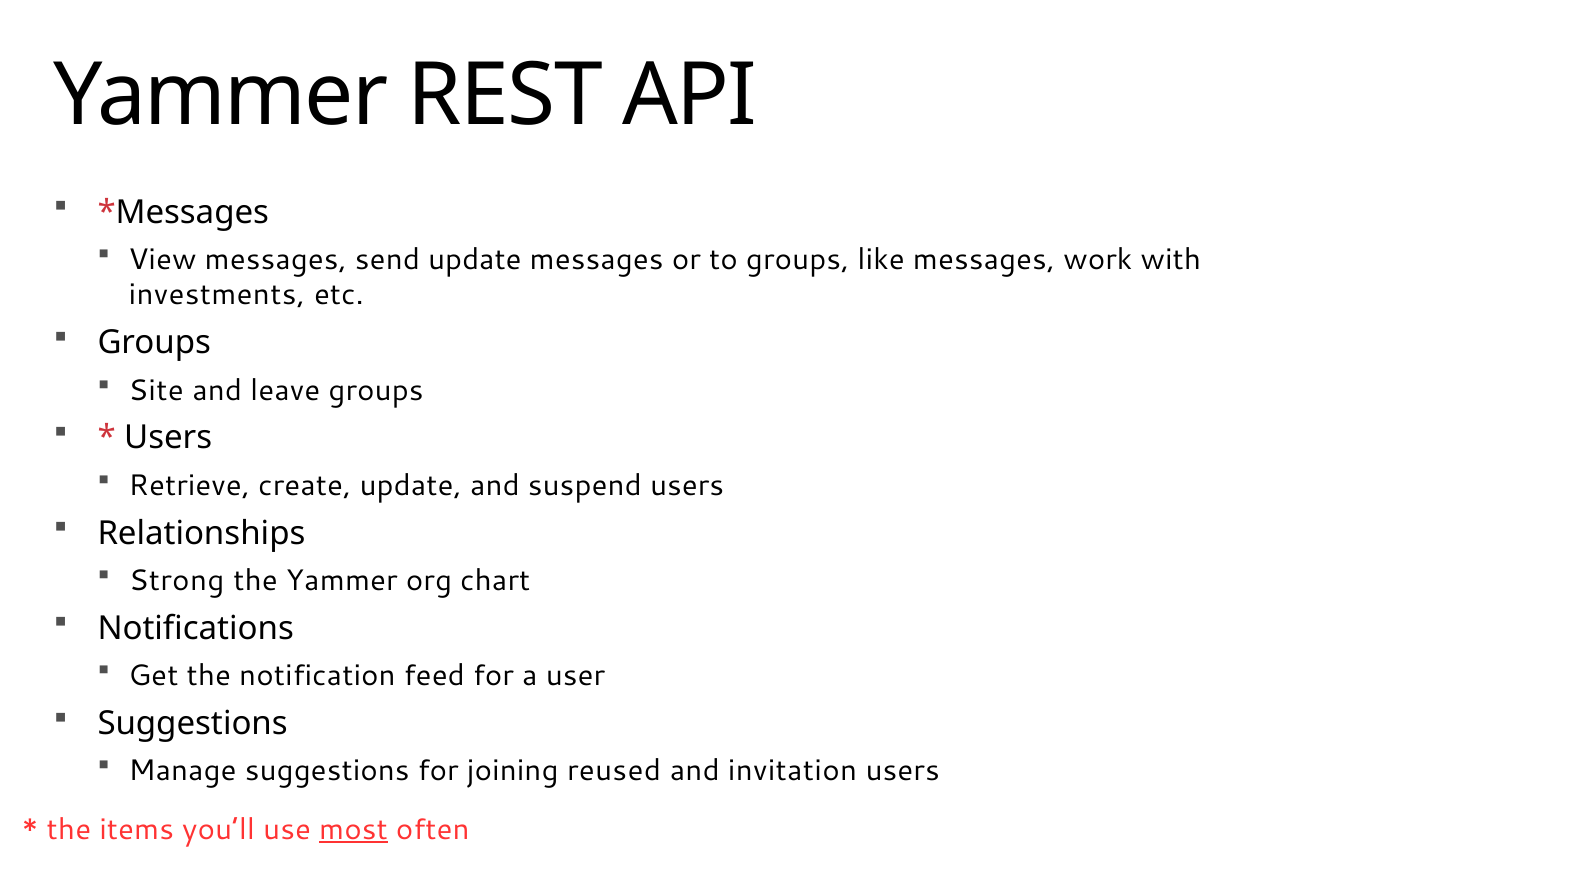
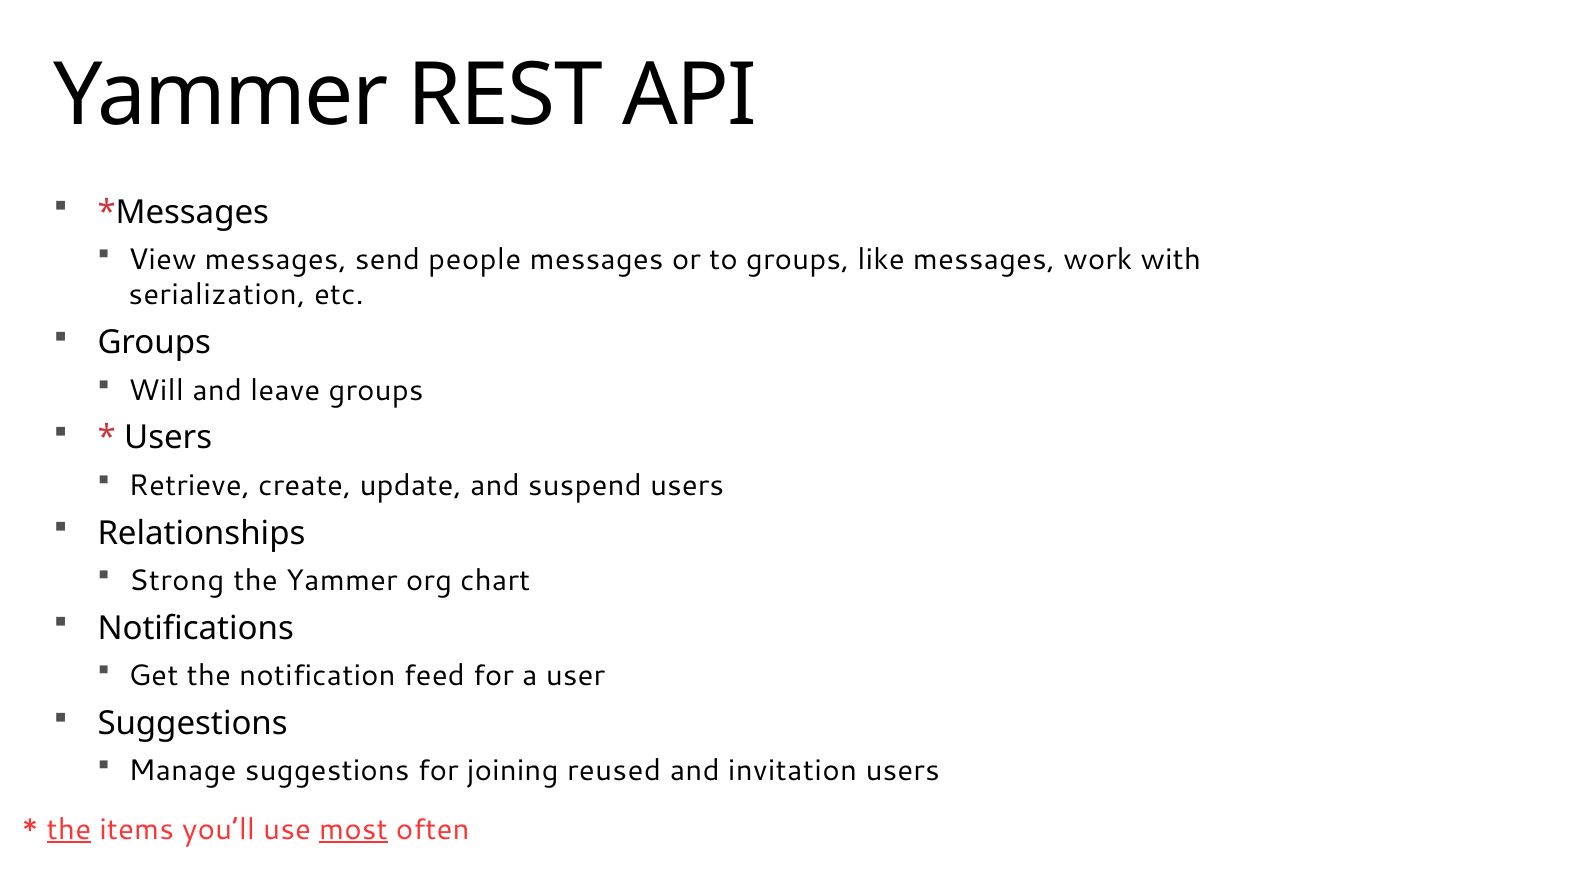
send update: update -> people (475, 259)
investments: investments -> serialization (217, 295)
Site: Site -> Will (156, 390)
the underline: none -> present (69, 829)
